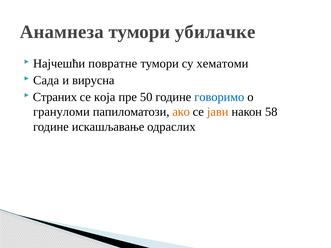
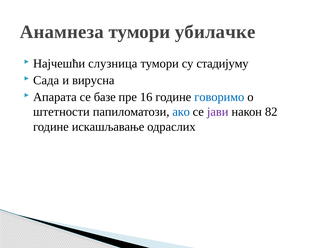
повратне: повратне -> слузница (113, 64)
хематоми: хематоми -> стадијуму (223, 64)
Страних: Страних -> Апарата (55, 97)
која: која -> базе (105, 97)
50: 50 -> 16 (146, 97)
грануломи: грануломи -> штетности (61, 112)
ако colour: orange -> blue (181, 112)
јави colour: orange -> purple (218, 112)
58: 58 -> 82 (271, 112)
